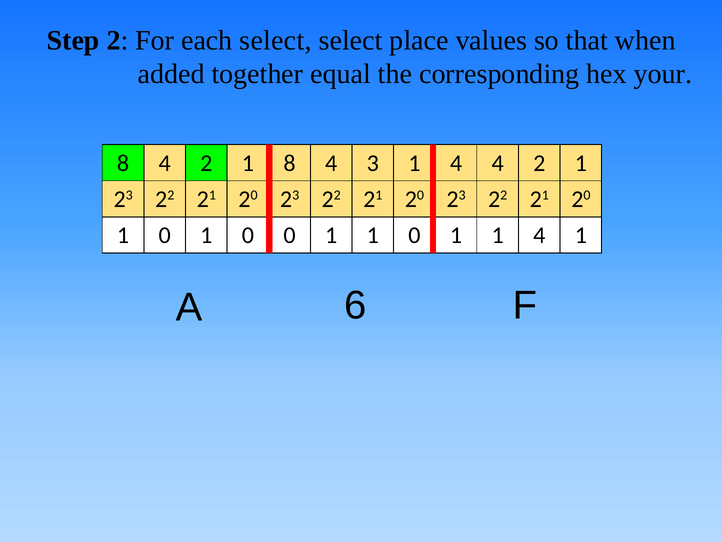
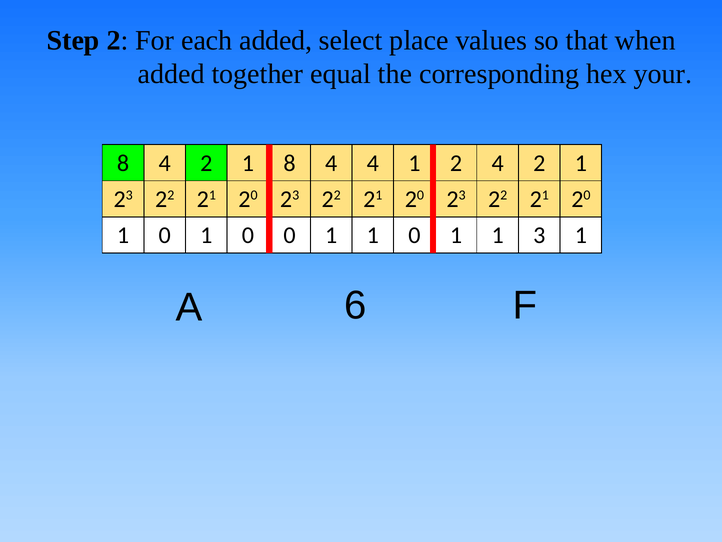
each select: select -> added (276, 40)
4 3: 3 -> 4 (373, 163)
4: 4 -> 2 (456, 163)
1 1 4: 4 -> 3 (539, 235)
